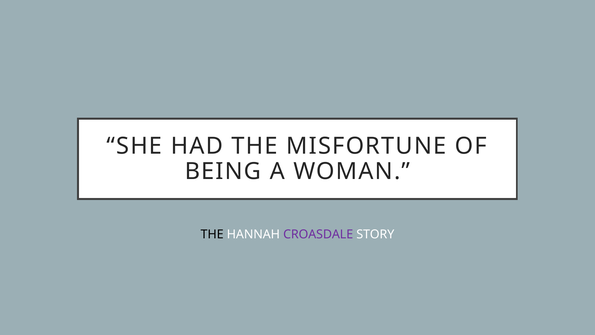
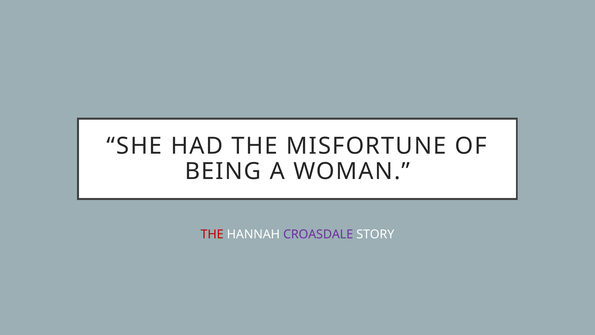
THE colour: black -> red (212, 234)
